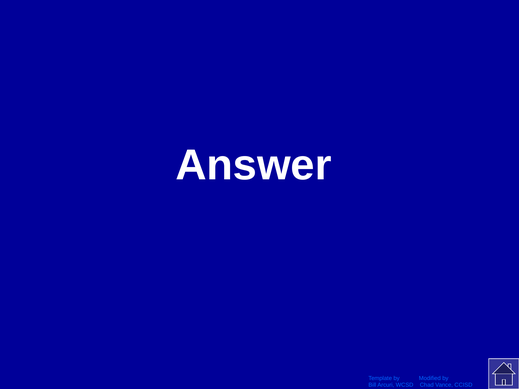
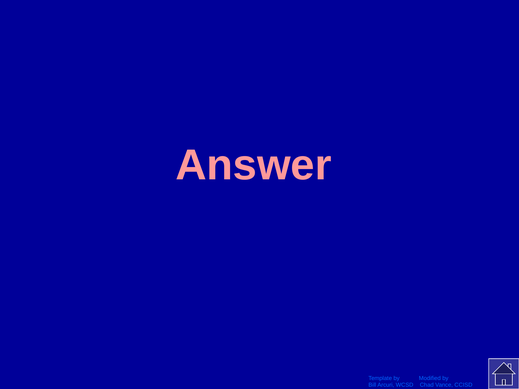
Answer colour: white -> pink (253, 165)
